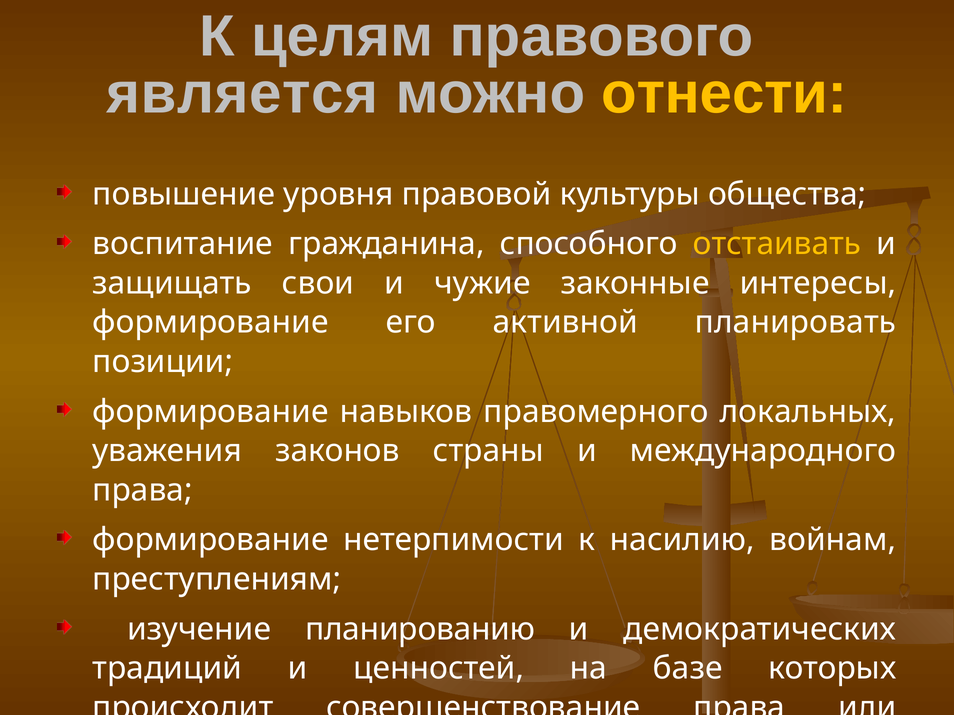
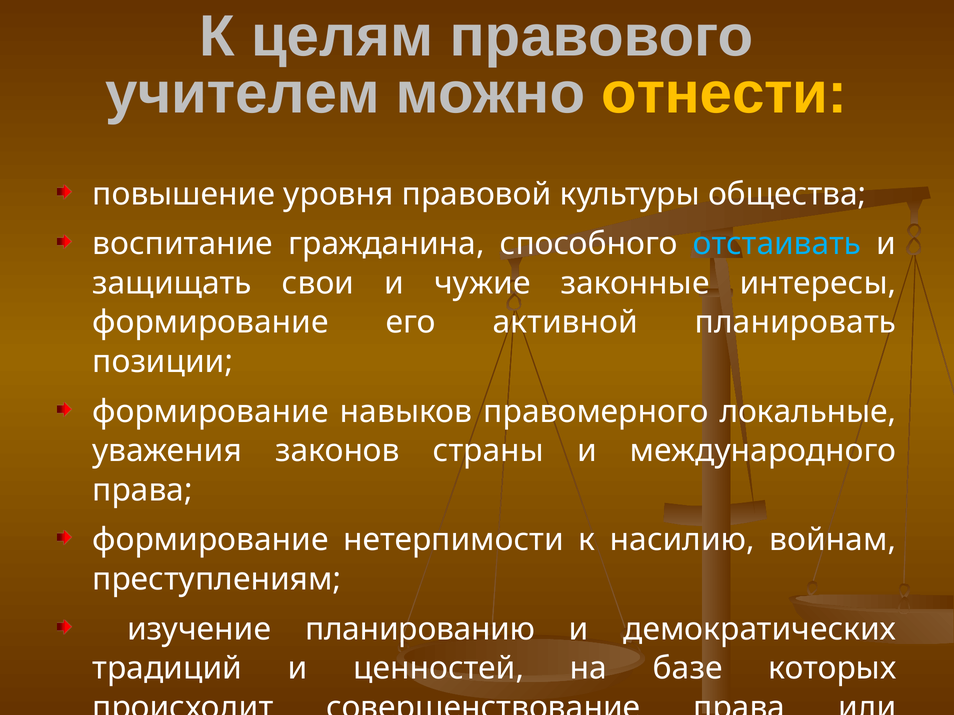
является: является -> учителем (243, 93)
отстаивать colour: yellow -> light blue (777, 244)
локальных: локальных -> локальные (808, 412)
